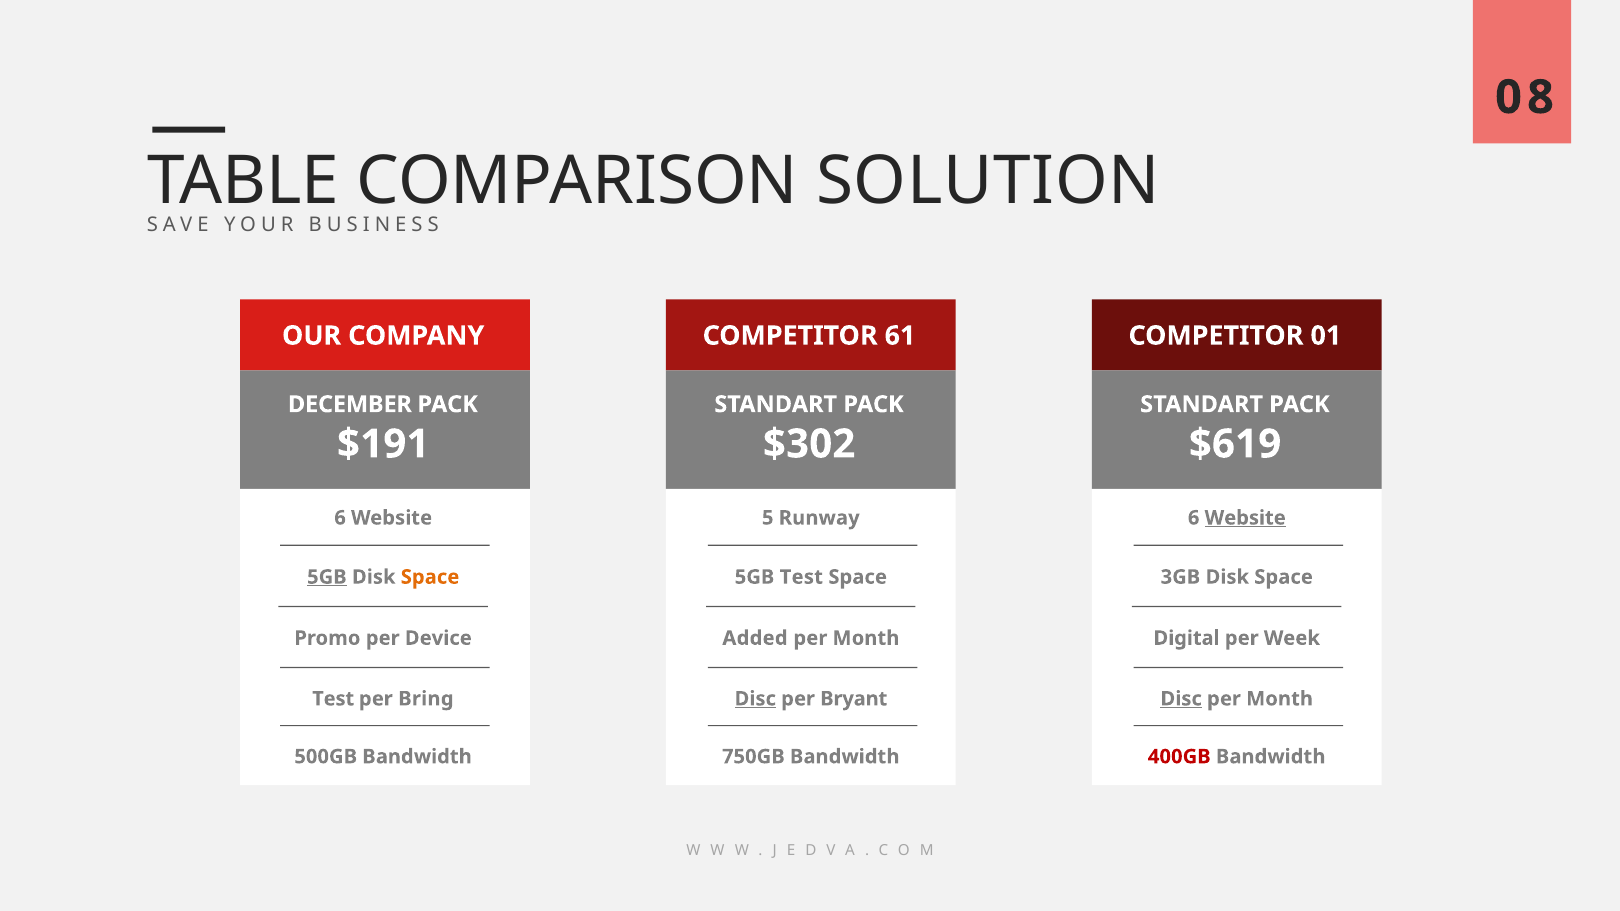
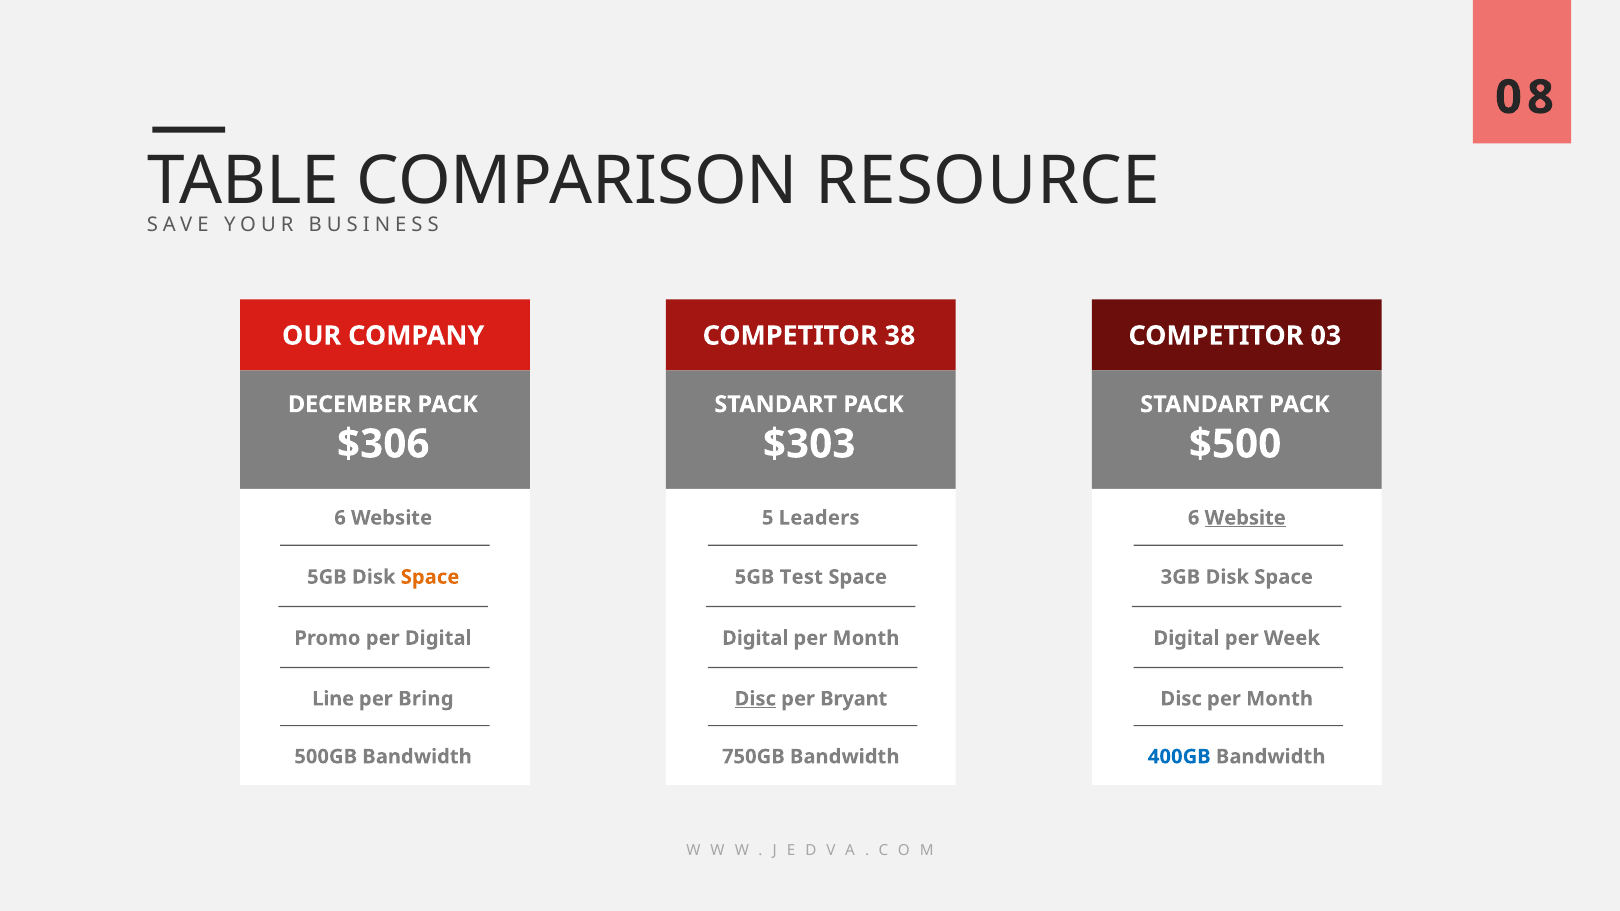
SOLUTION: SOLUTION -> RESOURCE (988, 181)
61: 61 -> 38 (900, 336)
01: 01 -> 03 (1326, 336)
$191: $191 -> $306 (383, 444)
$302: $302 -> $303 (809, 444)
$619: $619 -> $500 (1235, 444)
Runway: Runway -> Leaders (819, 518)
5GB underline: present -> none (327, 577)
per Device: Device -> Digital (438, 638)
Added: Added -> Digital (755, 638)
Test: Test -> Line (333, 699)
Disc underline: present -> none (1181, 699)
400GB colour: red -> blue (1179, 757)
